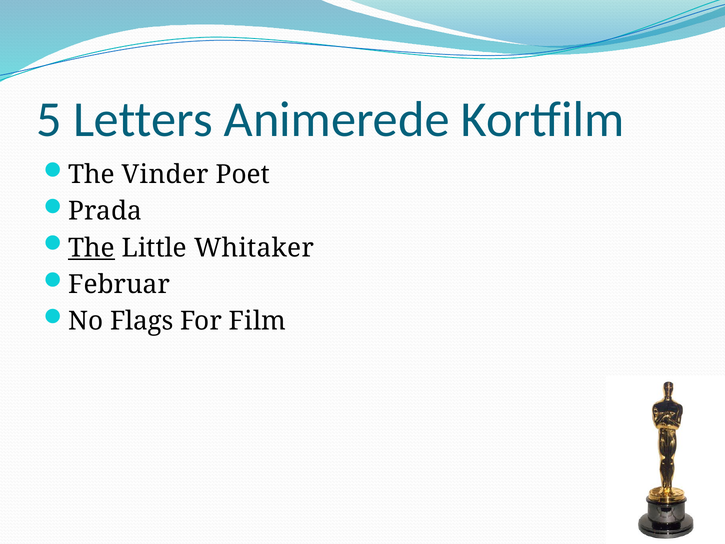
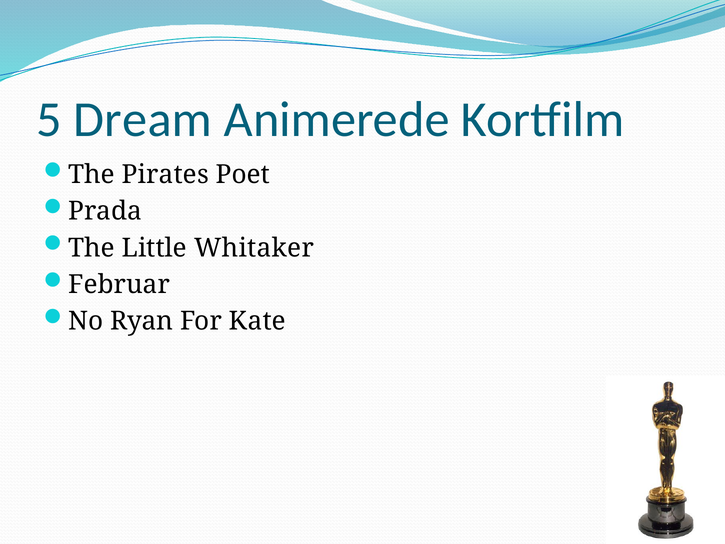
Letters: Letters -> Dream (143, 120)
Vinder: Vinder -> Pirates (165, 175)
The underline: present -> none (92, 248)
Flags: Flags -> Ryan (142, 321)
Film: Film -> Kate (257, 321)
